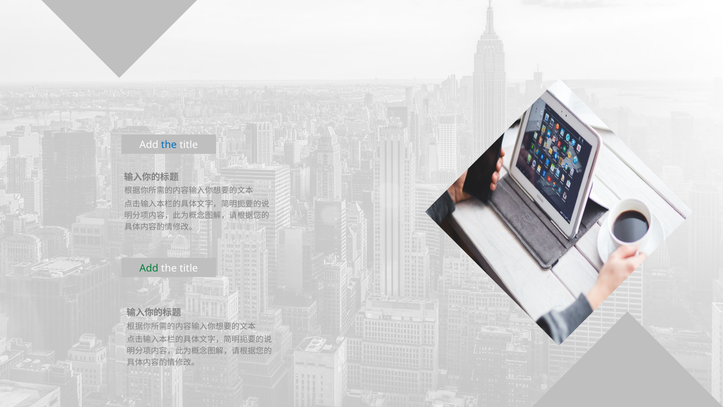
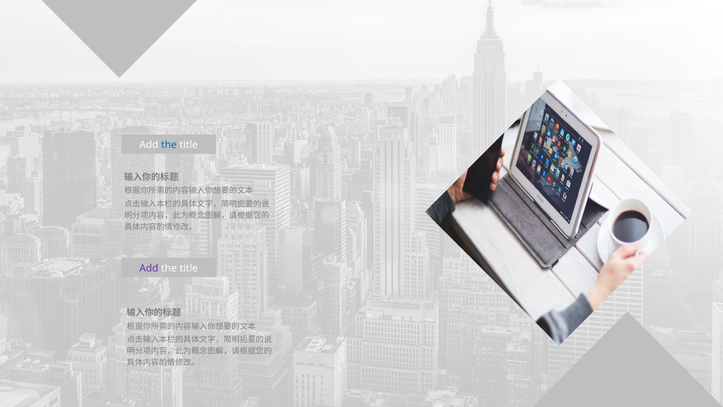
Add colour: green -> purple (149, 268)
